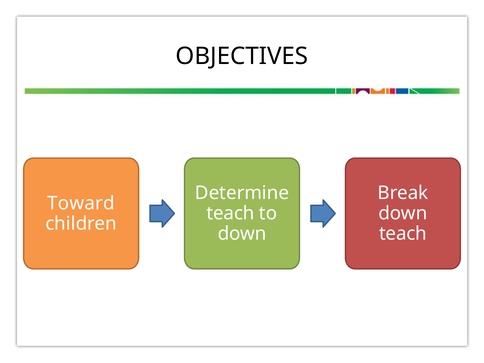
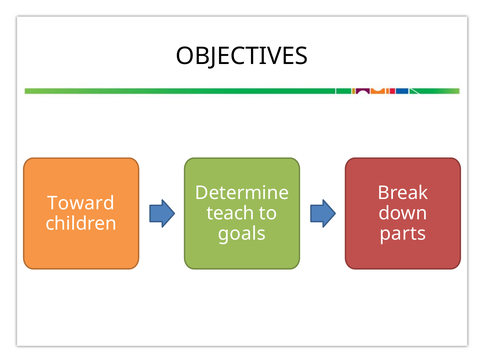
down: down -> goals (242, 234)
teach: teach -> parts (403, 234)
